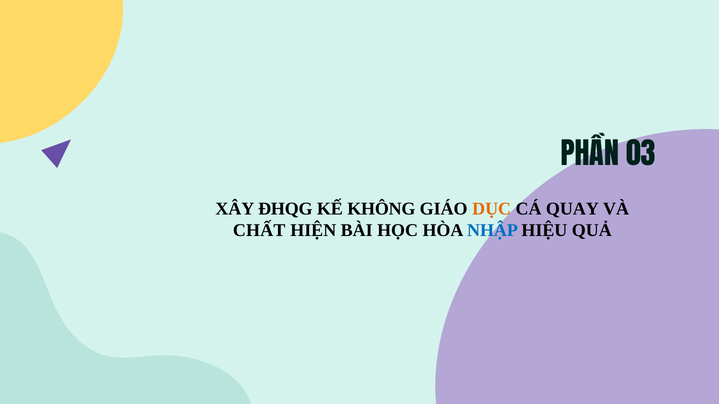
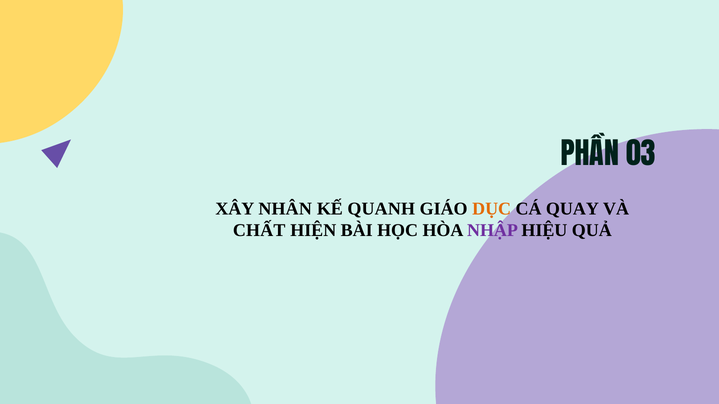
ĐHQG: ĐHQG -> NHÂN (285, 209)
KHÔNG: KHÔNG -> QUANH (381, 209)
NHẬP colour: blue -> purple (492, 230)
